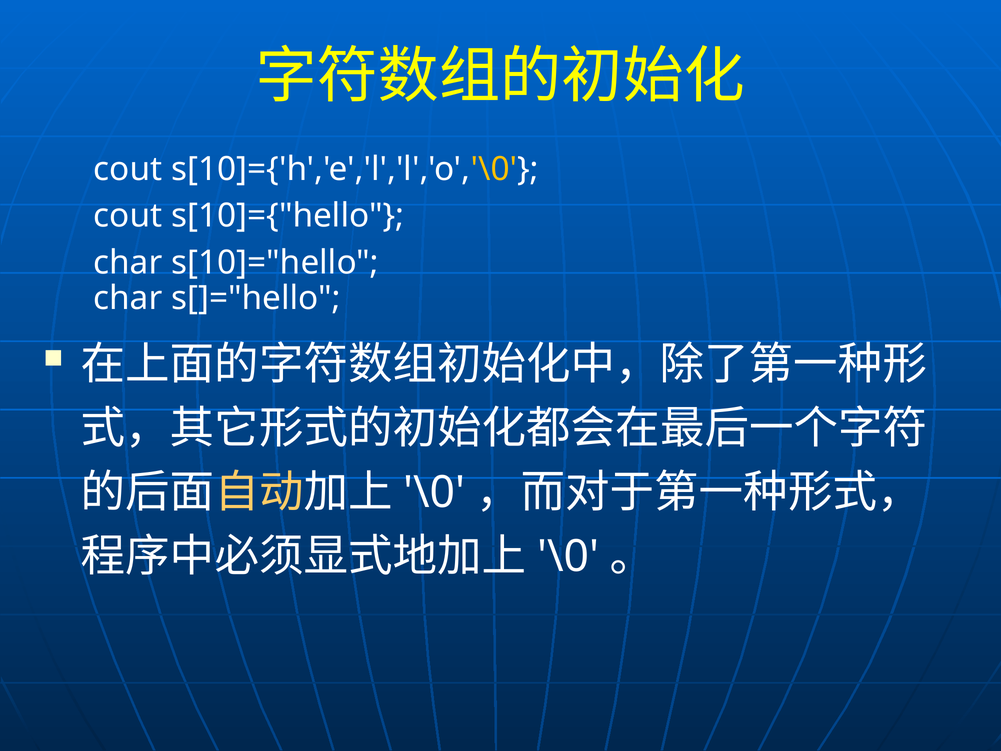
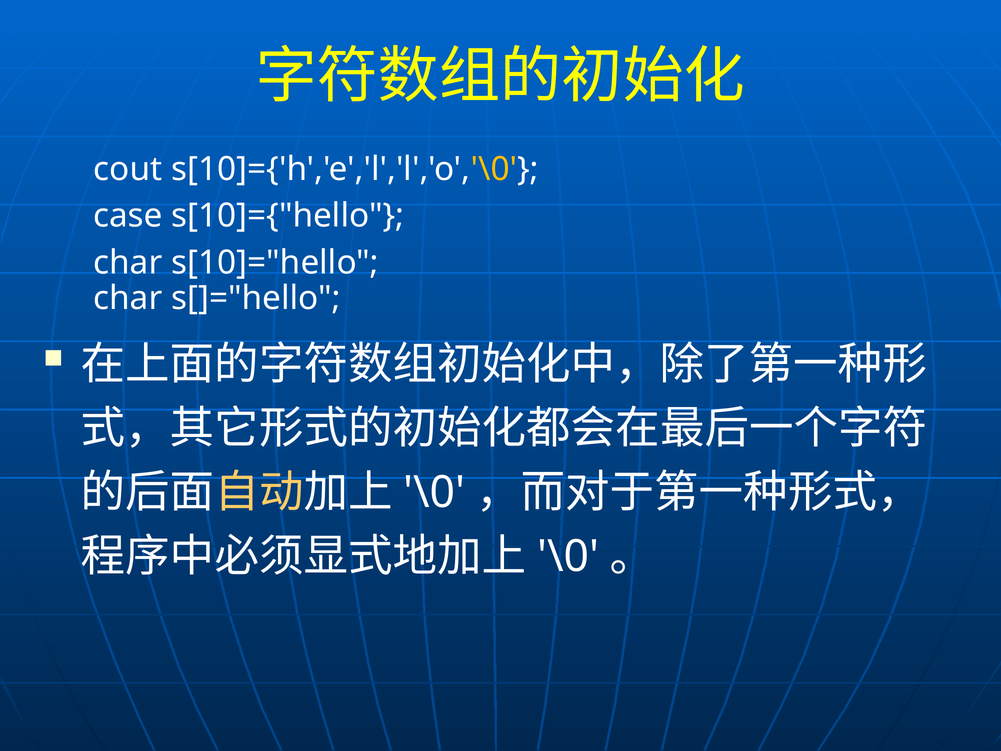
cout: cout -> case (128, 216)
